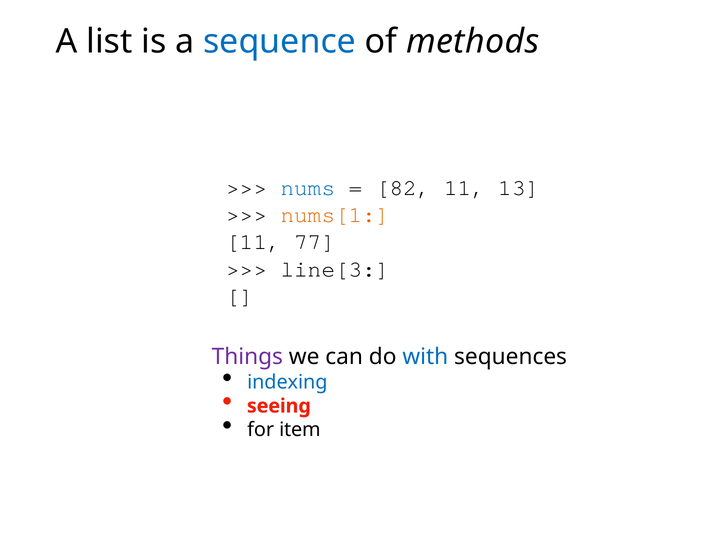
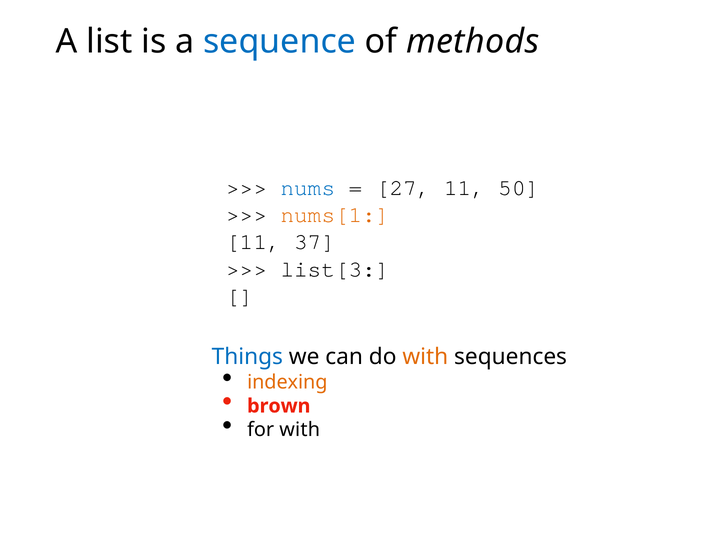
82: 82 -> 27 (403, 188)
13: 13 -> 50 (519, 188)
77: 77 -> 37 (315, 242)
line[3: line[3 -> list[3 (335, 269)
Things colour: purple -> blue (247, 357)
with colour: blue -> orange (425, 357)
indexing colour: blue -> orange (287, 382)
seeing: seeing -> brown (279, 406)
for item: item -> with (300, 430)
